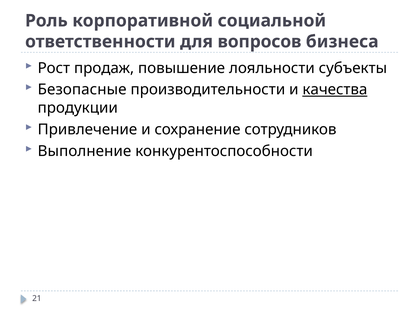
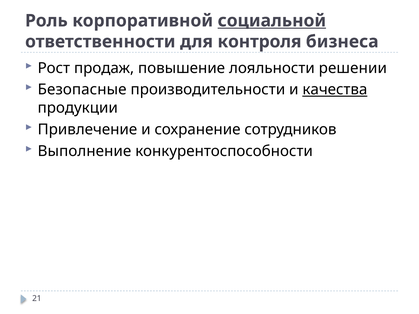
социальной underline: none -> present (272, 21)
вопросов: вопросов -> контроля (259, 42)
субъекты: субъекты -> решении (353, 68)
